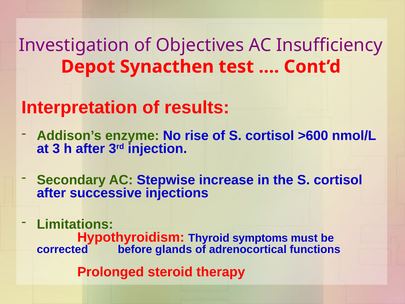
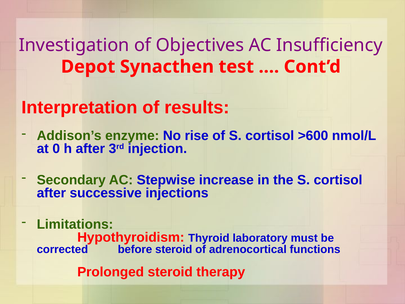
3: 3 -> 0 (56, 149)
symptoms: symptoms -> laboratory (260, 238)
before glands: glands -> steroid (174, 249)
